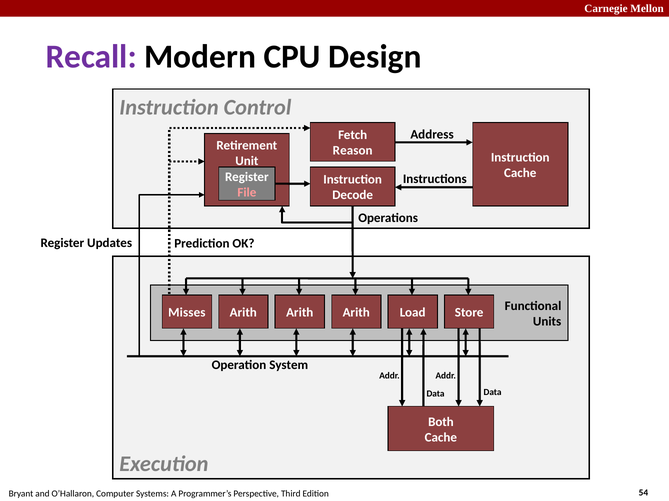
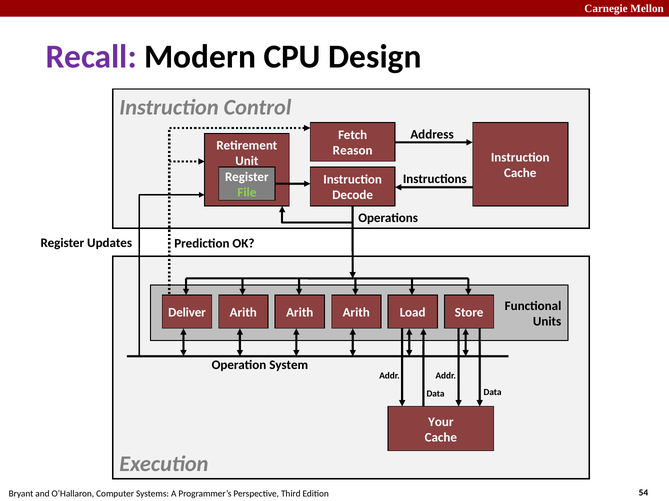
File colour: pink -> light green (247, 193)
Misses: Misses -> Deliver (187, 313)
Both: Both -> Your (441, 422)
